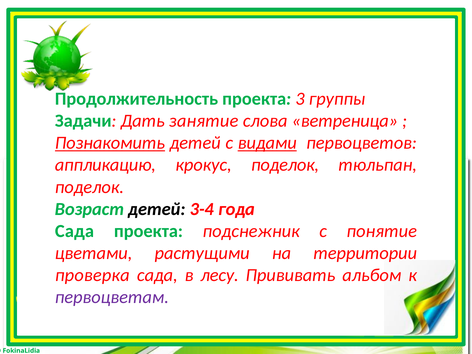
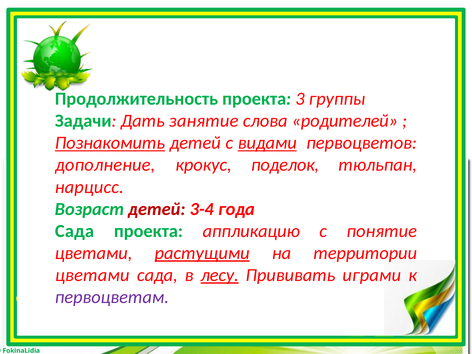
ветреница: ветреница -> родителей (345, 121)
аппликацию: аппликацию -> дополнение (105, 165)
поделок: поделок -> нарцисс (89, 187)
детей colour: black -> red (157, 209)
подснежник: подснежник -> аппликацию (251, 231)
растущими underline: none -> present (202, 253)
проверка: проверка -> цветами (92, 275)
лесу underline: none -> present (220, 275)
альбом: альбом -> играми (372, 275)
